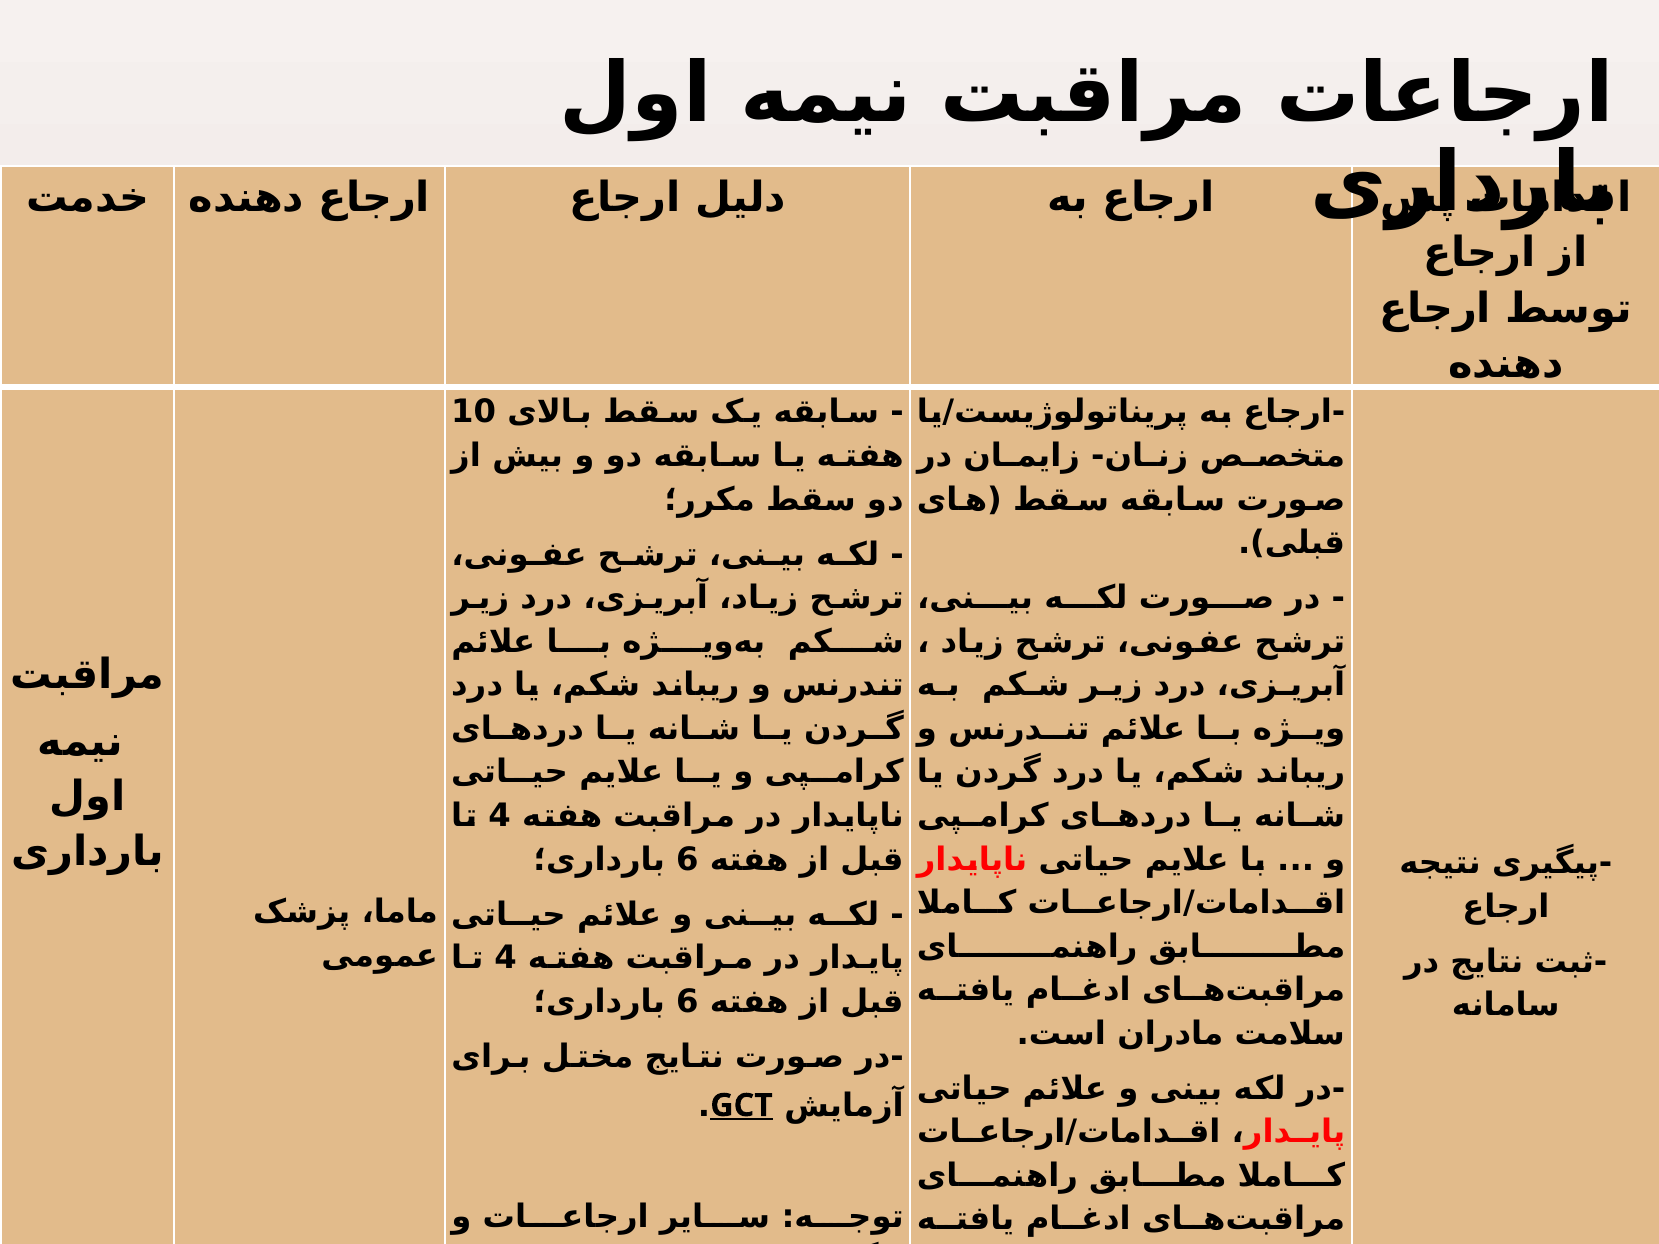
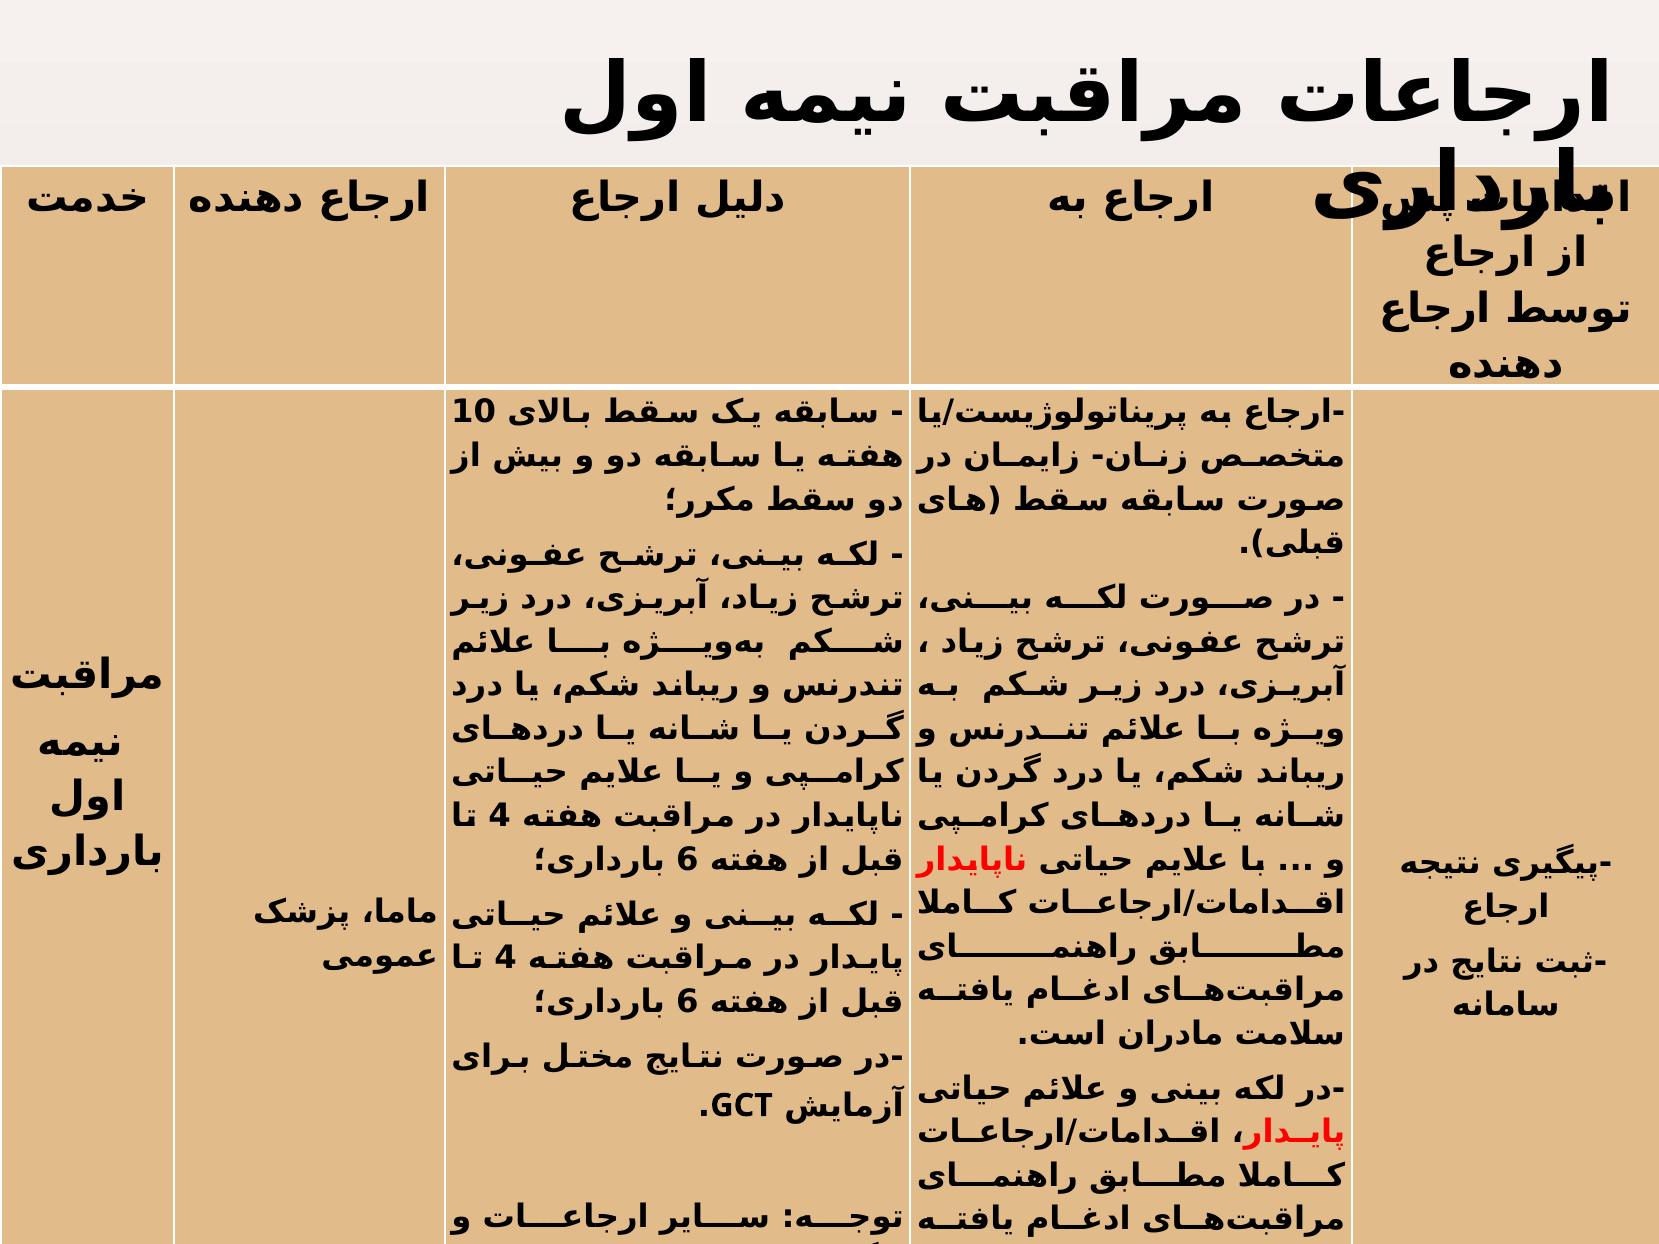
GCT underline: present -> none (742, 1106)
